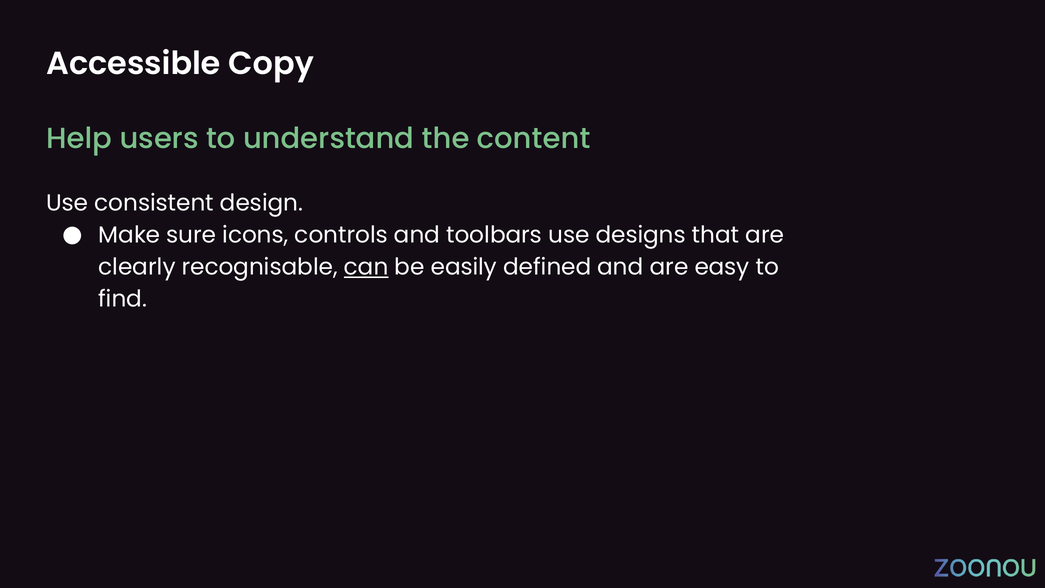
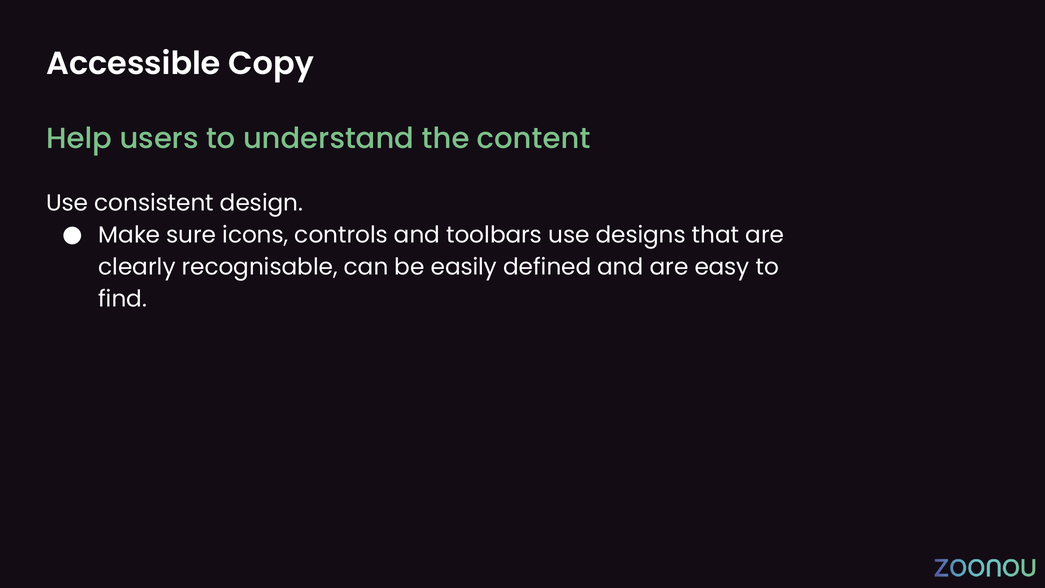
can underline: present -> none (366, 267)
